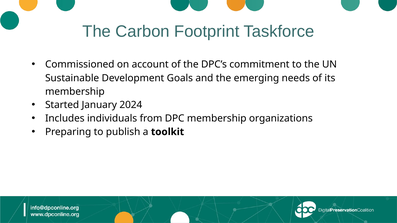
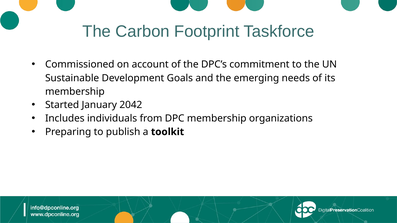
2024: 2024 -> 2042 (131, 105)
